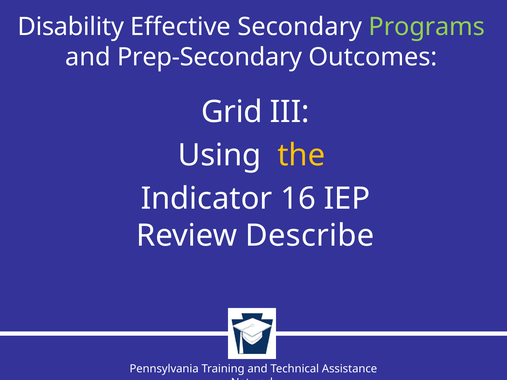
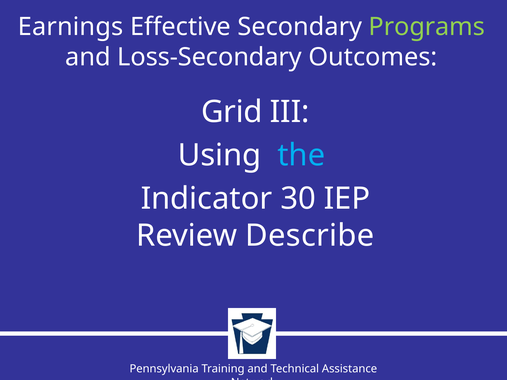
Disability: Disability -> Earnings (71, 27)
Prep-Secondary: Prep-Secondary -> Loss-Secondary (210, 57)
the colour: yellow -> light blue (301, 155)
16: 16 -> 30 (298, 199)
